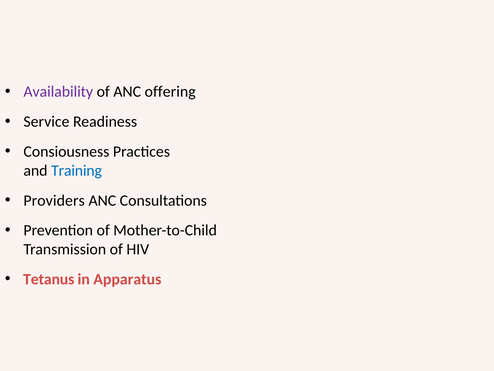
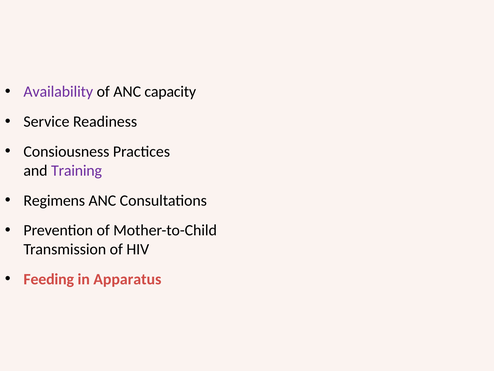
offering: offering -> capacity (170, 92)
Training colour: blue -> purple (77, 170)
Providers: Providers -> Regimens (54, 200)
Tetanus: Tetanus -> Feeding (49, 279)
